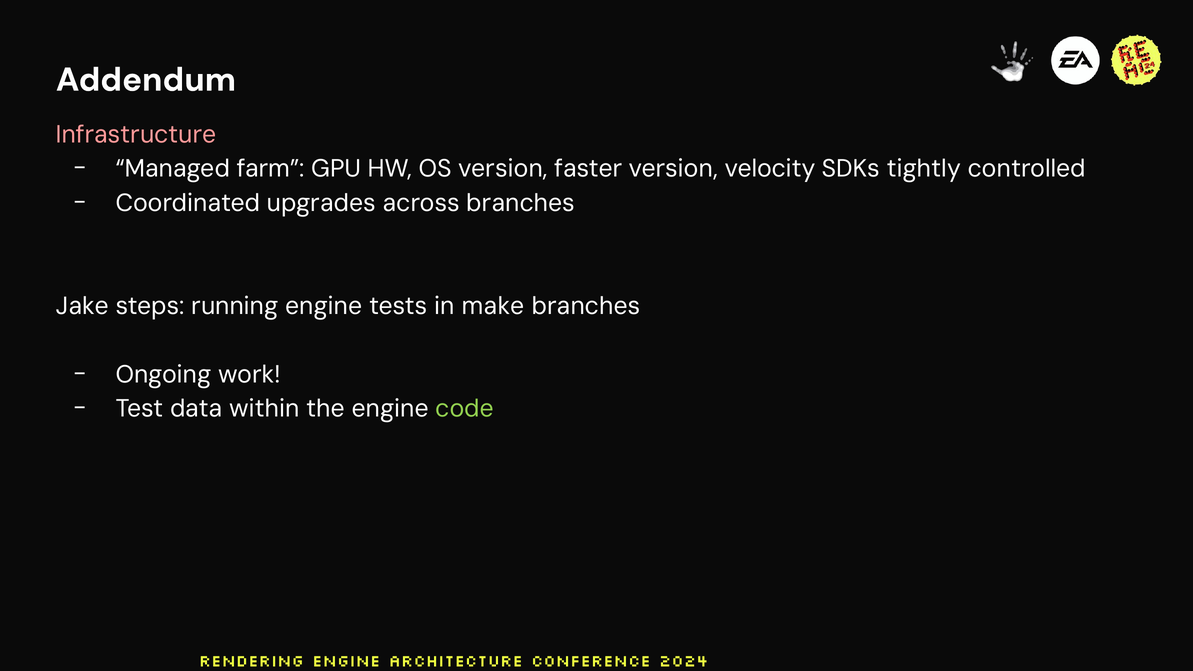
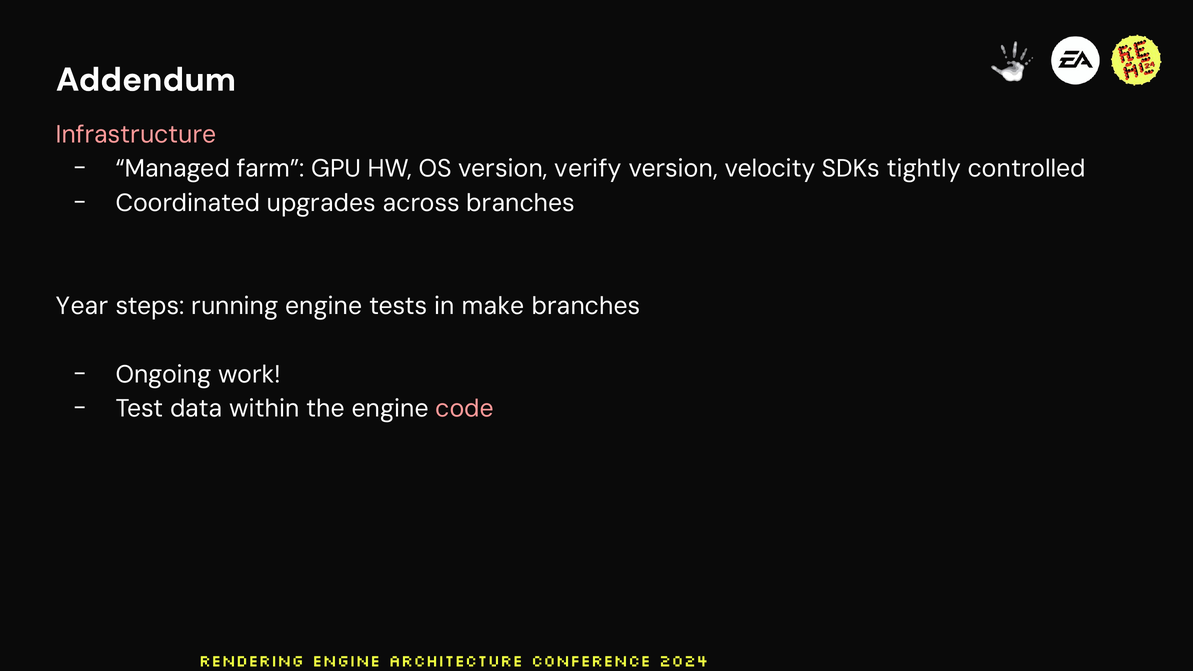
faster: faster -> verify (588, 169)
Jake: Jake -> Year (82, 306)
code colour: light green -> pink (465, 409)
